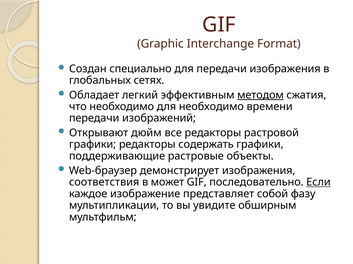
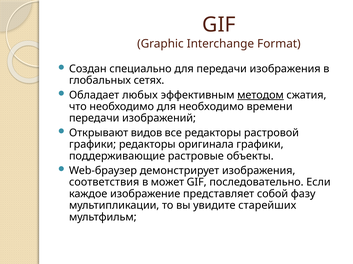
легкий: легкий -> любых (140, 95)
дюйм: дюйм -> видов (146, 133)
содержать: содержать -> оригинала (206, 145)
Если underline: present -> none (318, 183)
обширным: обширным -> старейших (267, 206)
